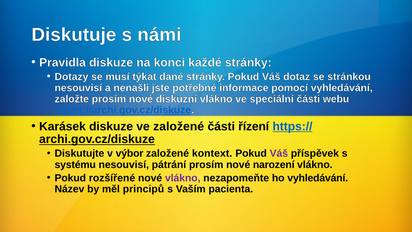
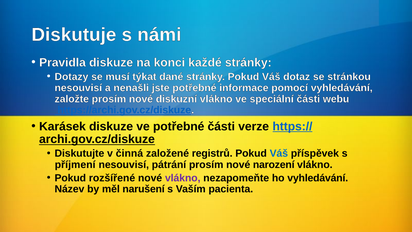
ve založené: založené -> potřebné (179, 126)
řízení: řízení -> verze (254, 126)
výbor: výbor -> činná (129, 153)
kontext: kontext -> registrů (212, 153)
Váš colour: purple -> blue (279, 153)
systému: systému -> příjmení (75, 165)
principů: principů -> narušení (144, 189)
